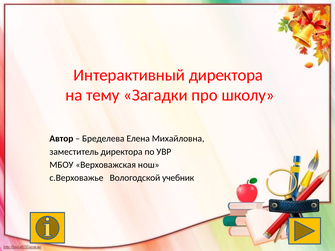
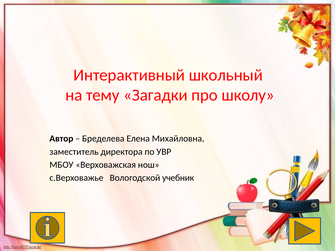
Интерактивный директора: директора -> школьный (226, 75)
